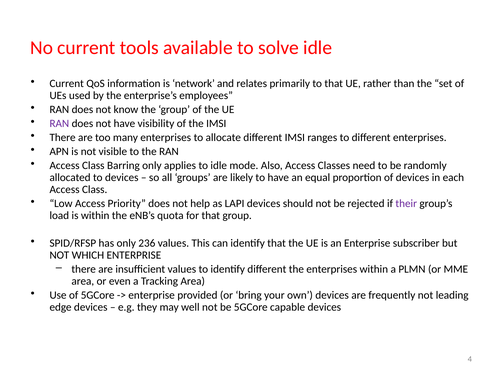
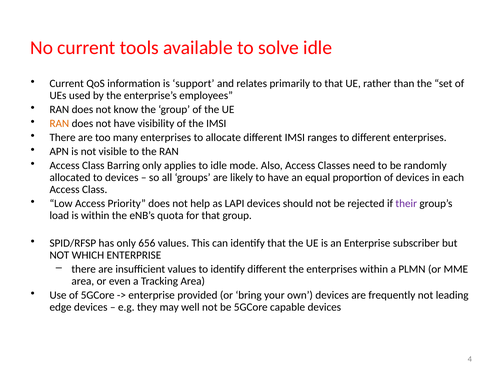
network: network -> support (193, 84)
RAN colour: purple -> orange (59, 124)
236: 236 -> 656 (147, 243)
